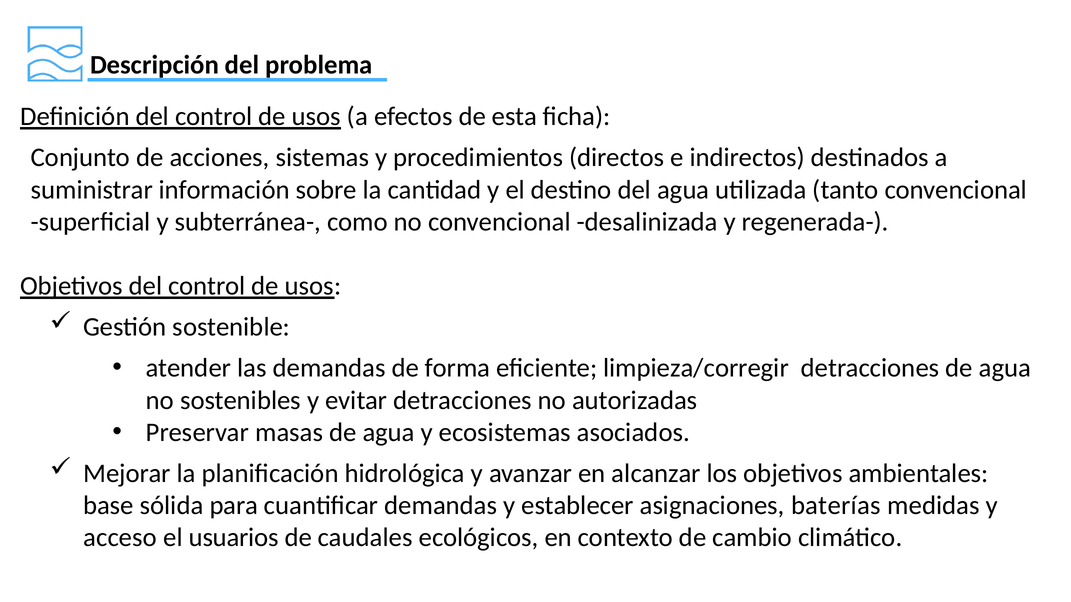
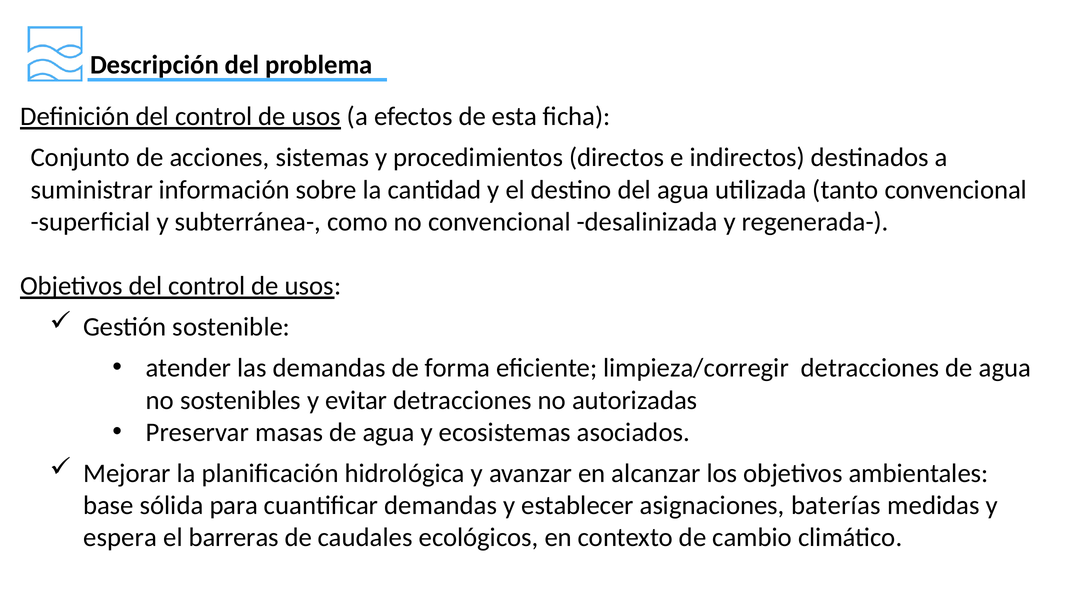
acceso: acceso -> espera (120, 538)
usuarios: usuarios -> barreras (234, 538)
